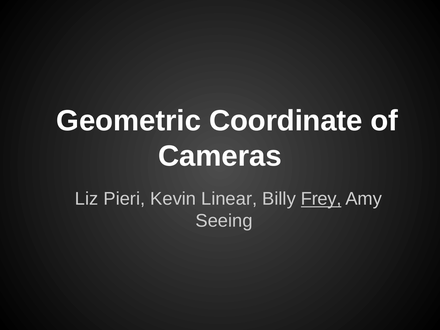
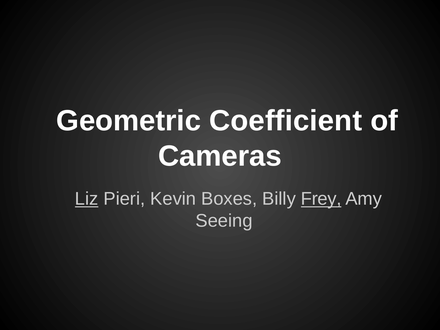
Coordinate: Coordinate -> Coefficient (286, 121)
Liz underline: none -> present (87, 199)
Linear: Linear -> Boxes (229, 199)
